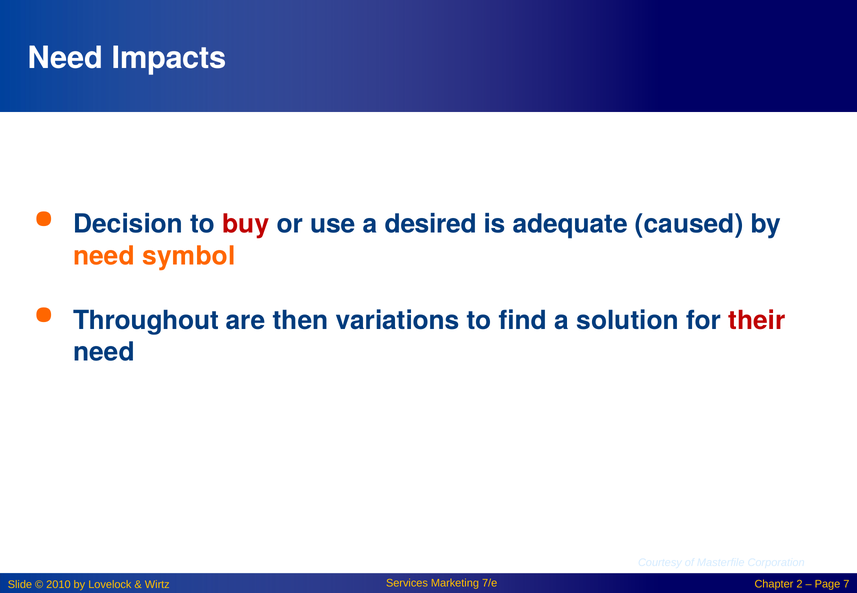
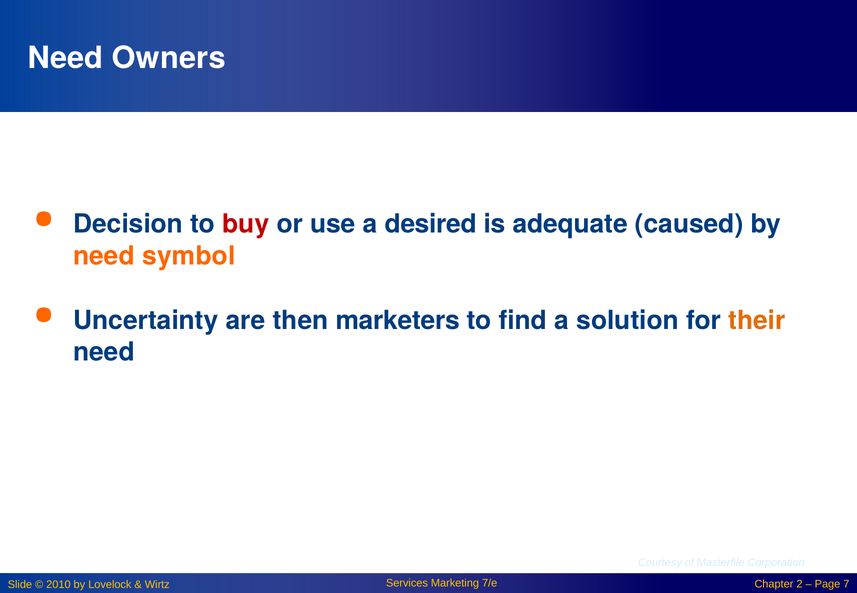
Impacts: Impacts -> Owners (169, 58)
Throughout: Throughout -> Uncertainty (146, 321)
variations: variations -> marketers (398, 321)
their colour: red -> orange (757, 321)
